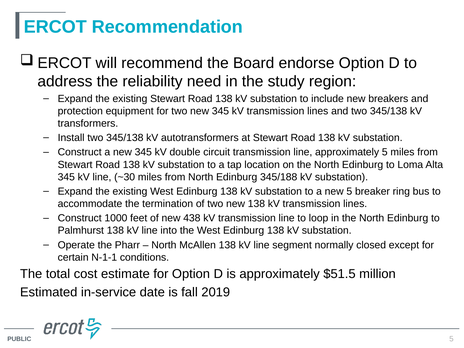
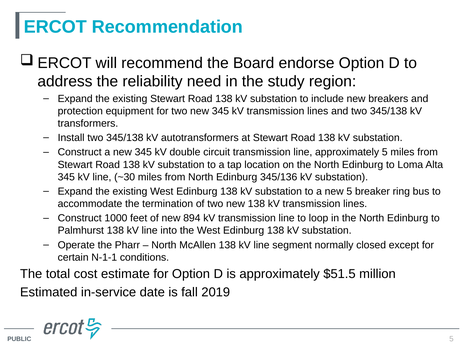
345/188: 345/188 -> 345/136 (279, 177)
438: 438 -> 894 (192, 218)
